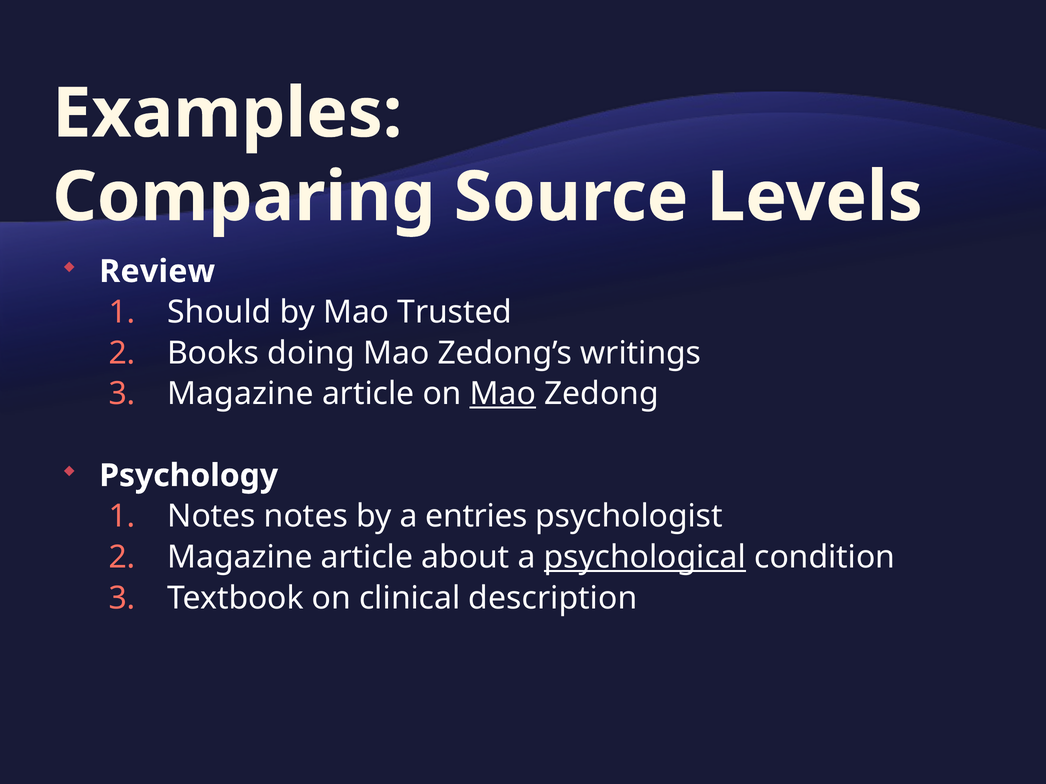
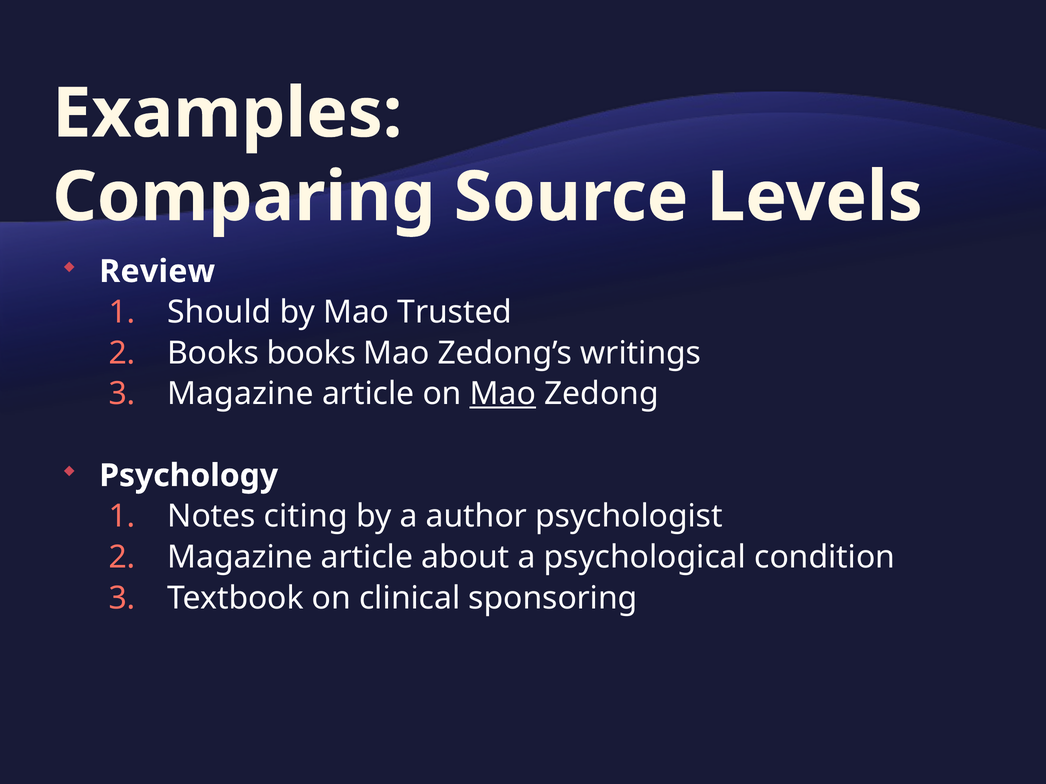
Books doing: doing -> books (311, 353)
Notes notes: notes -> citing (306, 517)
entries: entries -> author (476, 517)
psychological underline: present -> none (645, 558)
description: description -> sponsoring (553, 598)
